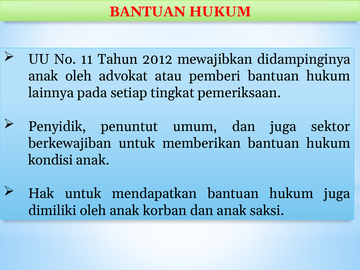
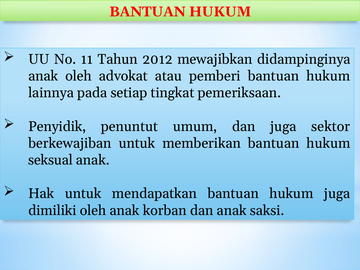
kondisi: kondisi -> seksual (51, 160)
